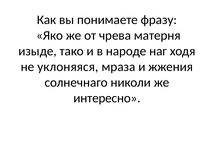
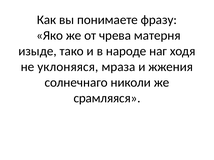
интересно: интересно -> срамляяся (107, 98)
